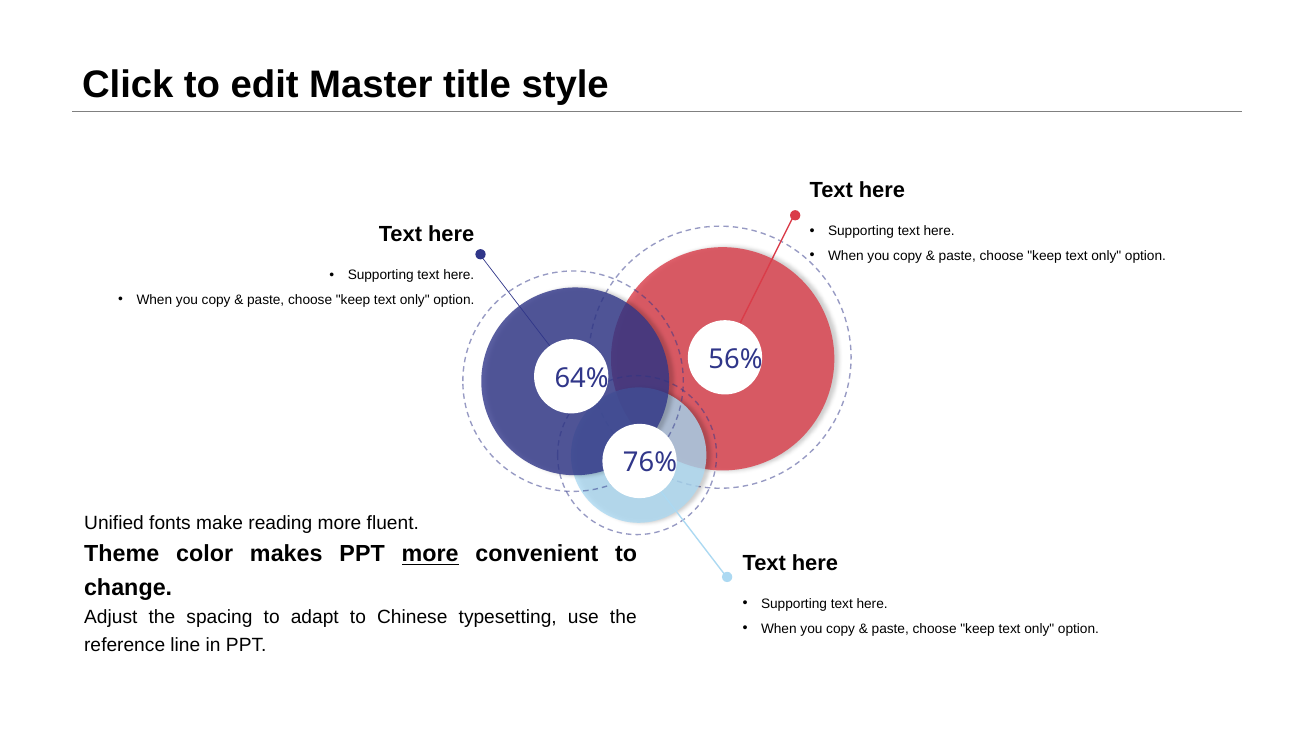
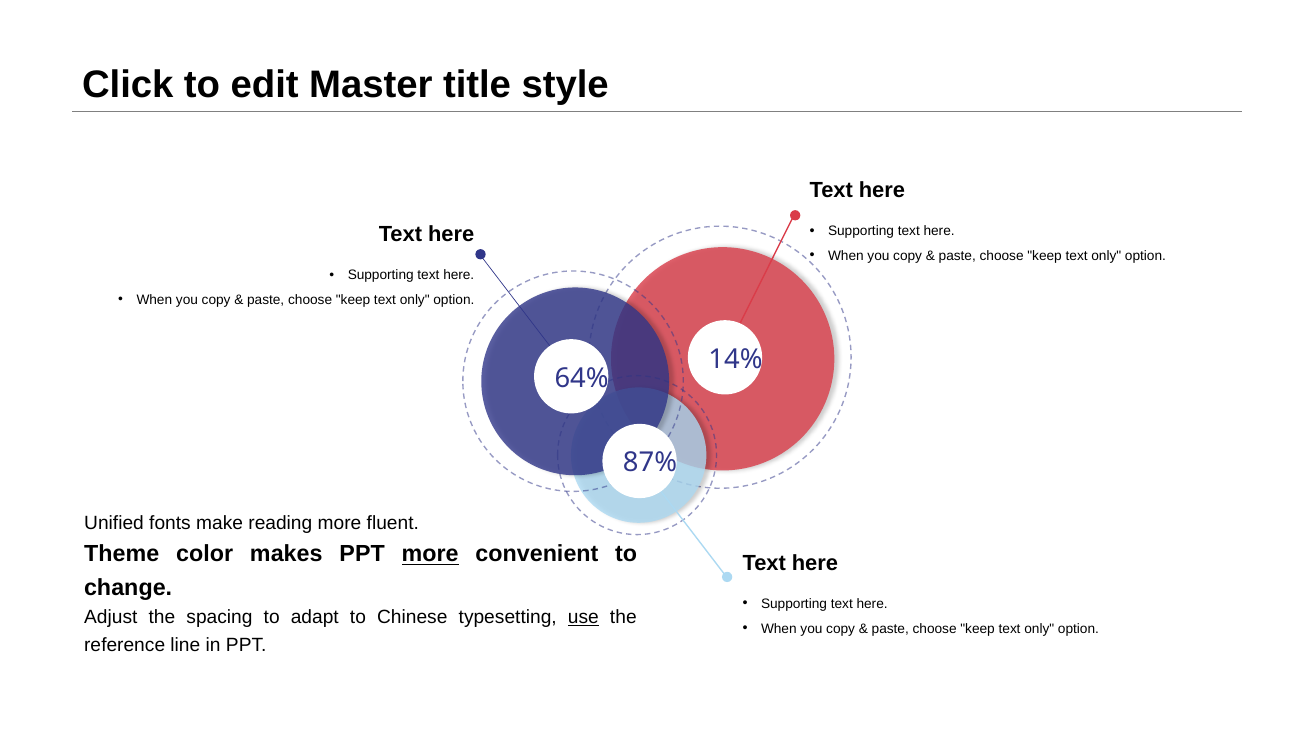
56%: 56% -> 14% (735, 359)
76%: 76% -> 87% (650, 463)
use underline: none -> present (583, 618)
